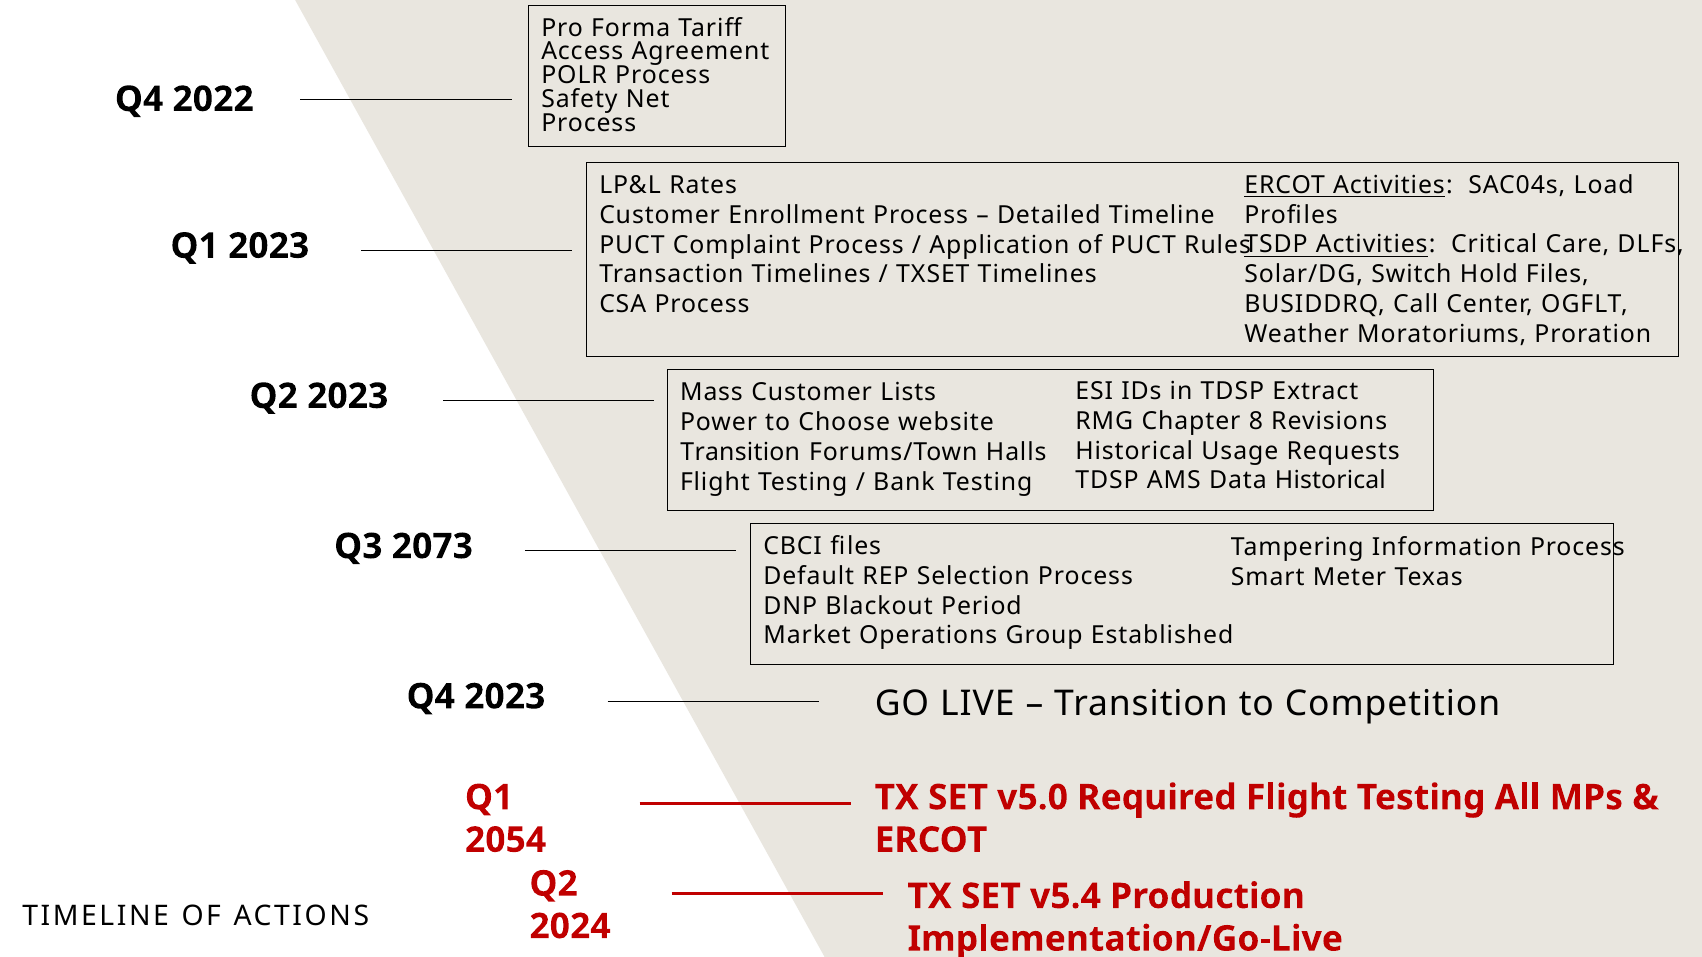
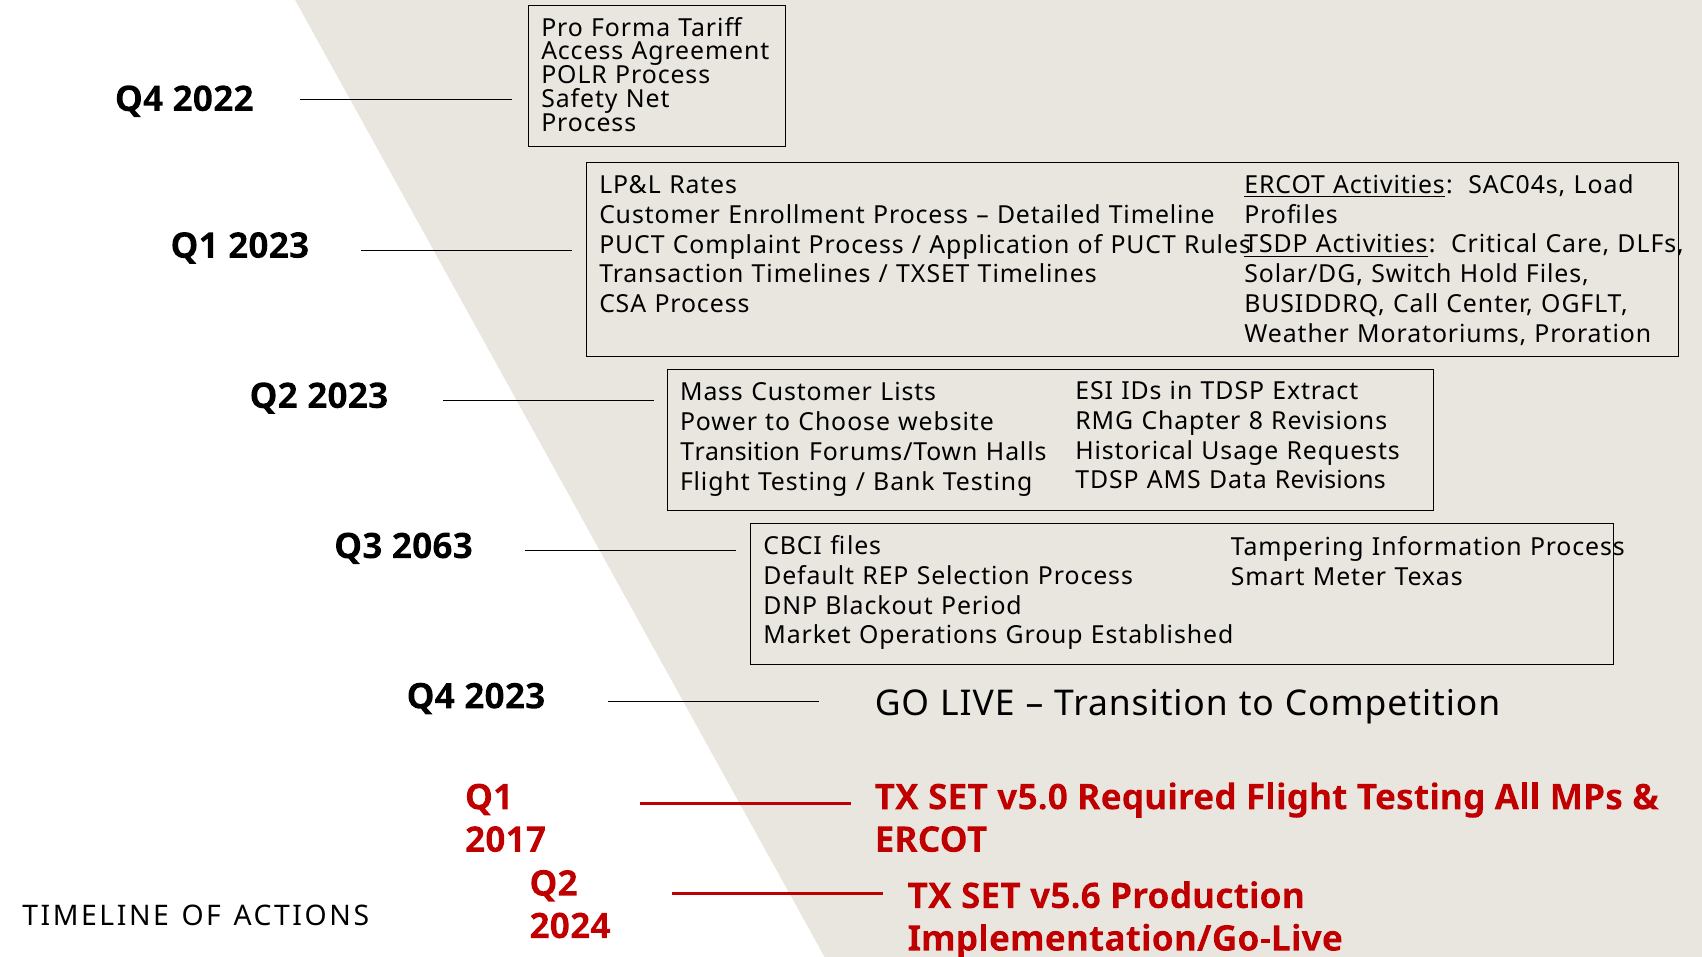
Data Historical: Historical -> Revisions (1330, 481)
2073: 2073 -> 2063 (432, 547)
2054: 2054 -> 2017 (506, 840)
v5.4: v5.4 -> v5.6 (1065, 897)
